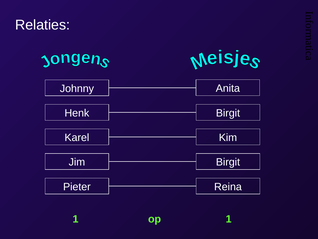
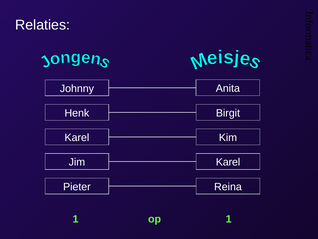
Birgit: Birgit -> Karel (228, 162)
